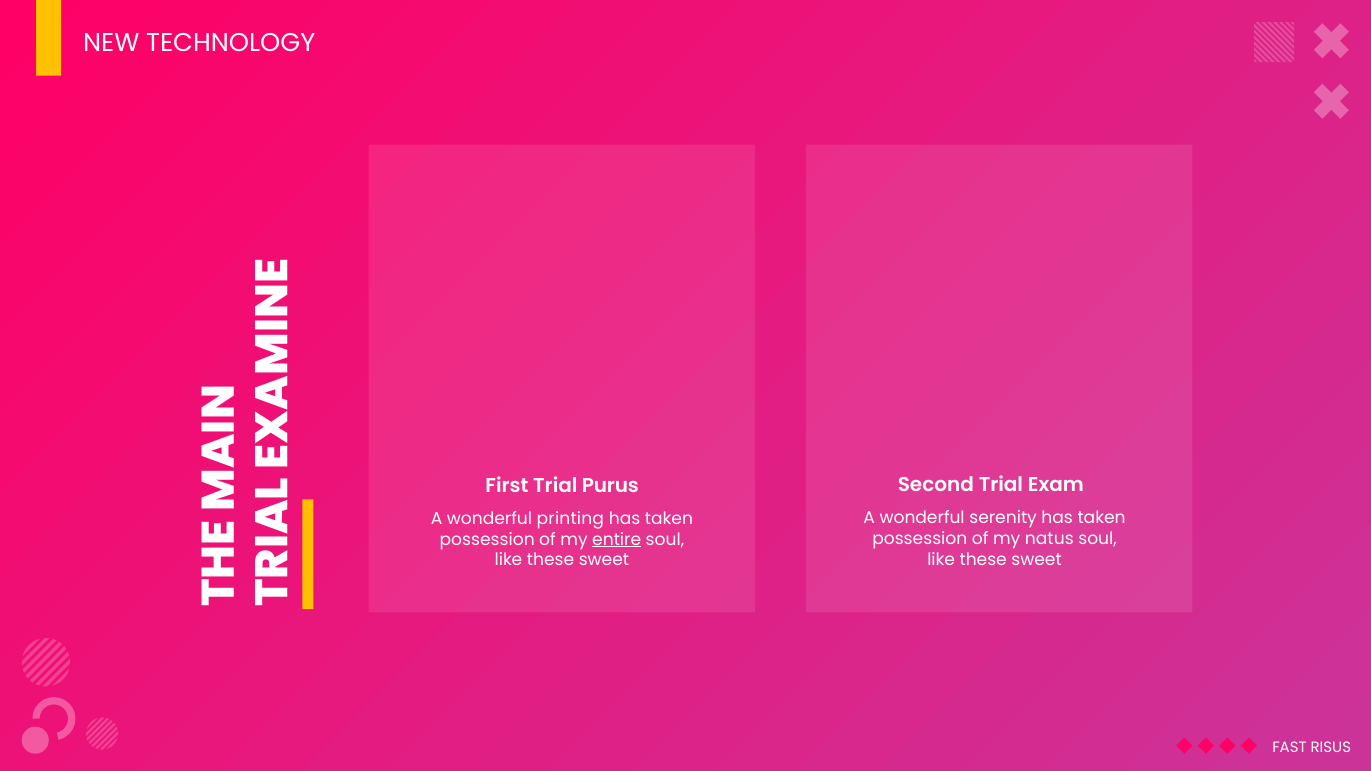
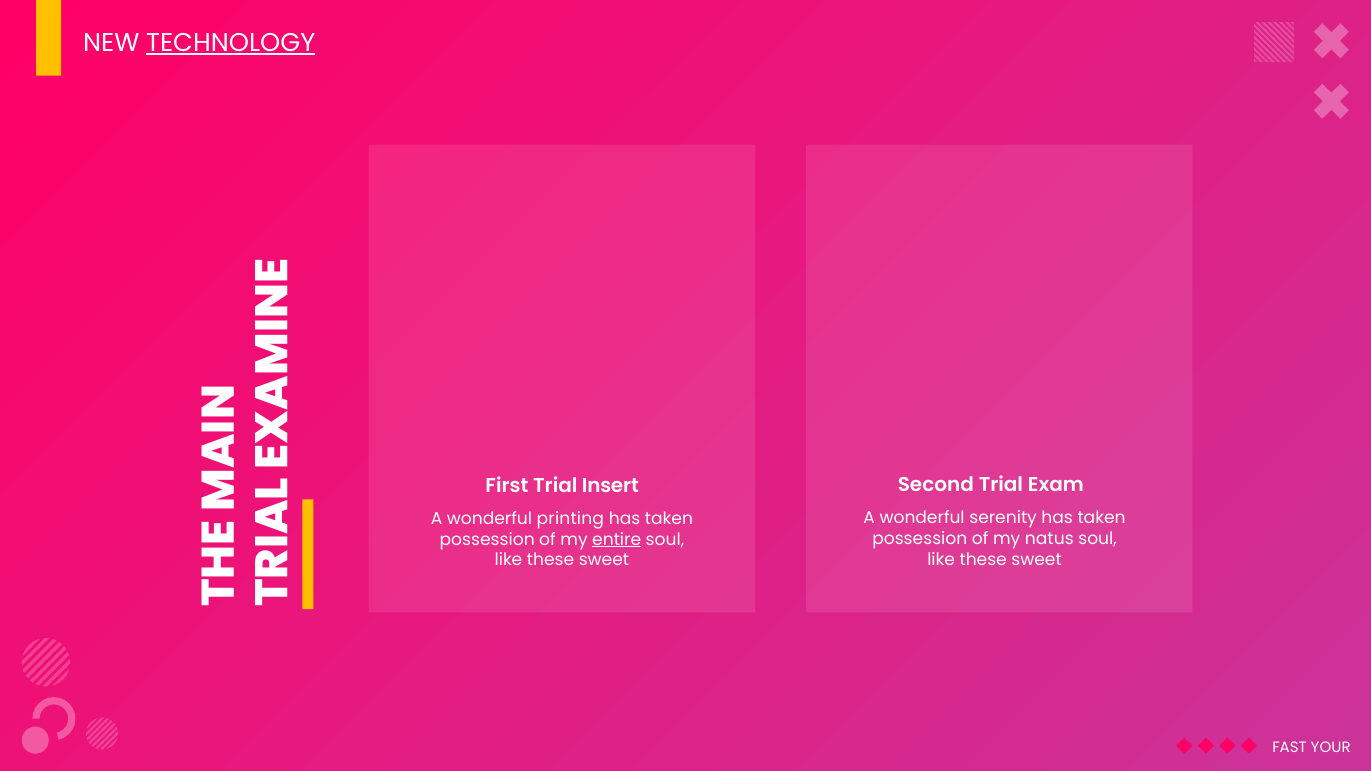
TECHNOLOGY underline: none -> present (231, 43)
Purus: Purus -> Insert (610, 486)
RISUS: RISUS -> YOUR (1331, 747)
